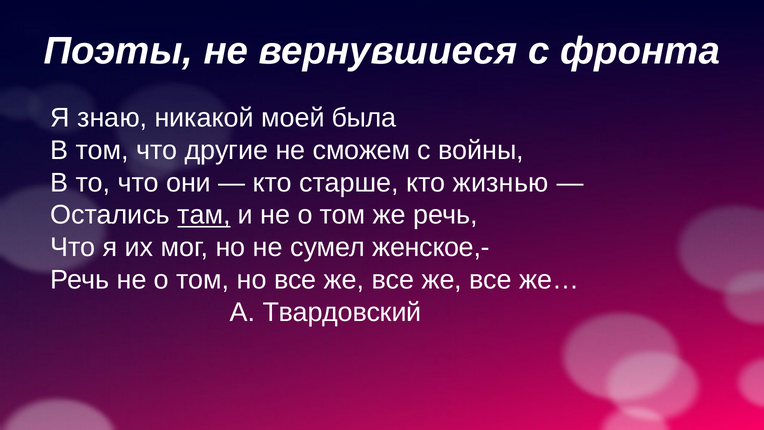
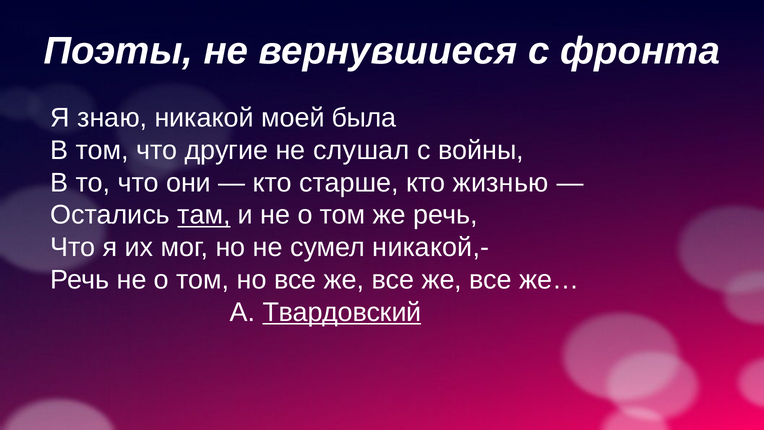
сможем: сможем -> слушал (361, 150)
женское,-: женское,- -> никакой,- (431, 247)
Твардовский underline: none -> present (342, 312)
